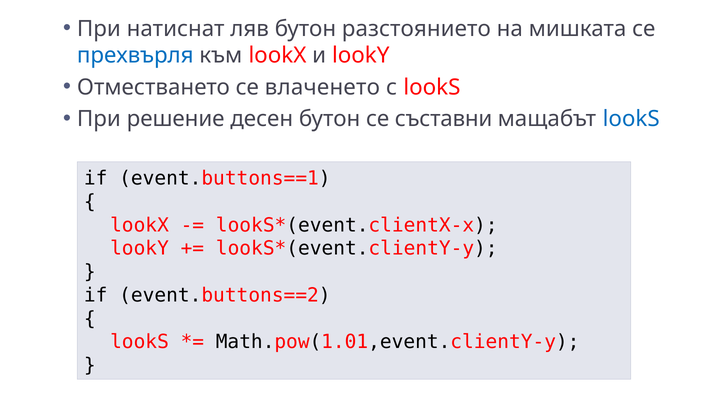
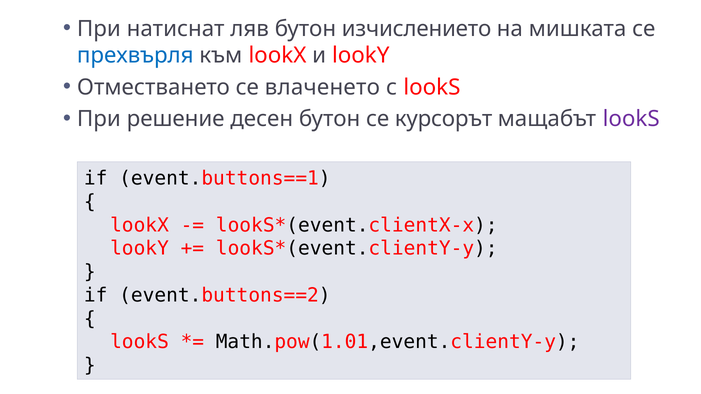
разстоянието: разстоянието -> изчислението (416, 29)
съставни: съставни -> курсорът (444, 119)
lookS colour: blue -> purple (631, 119)
